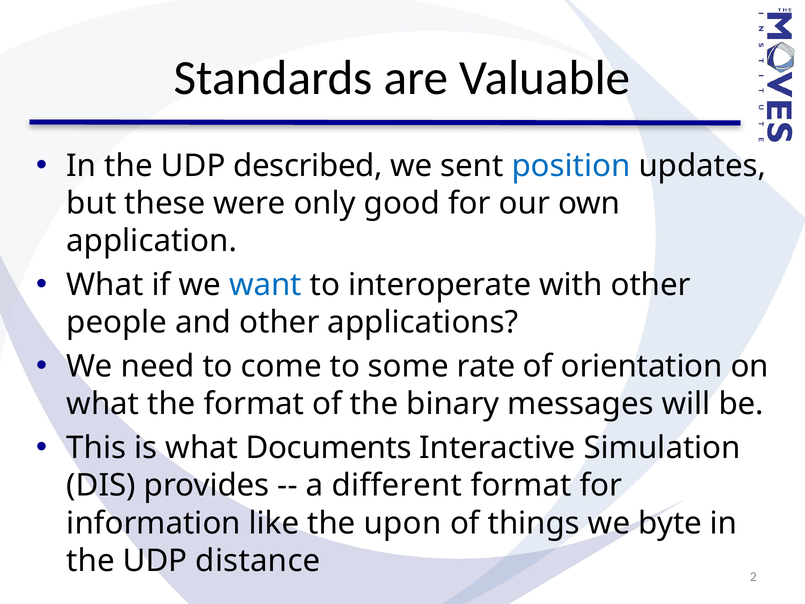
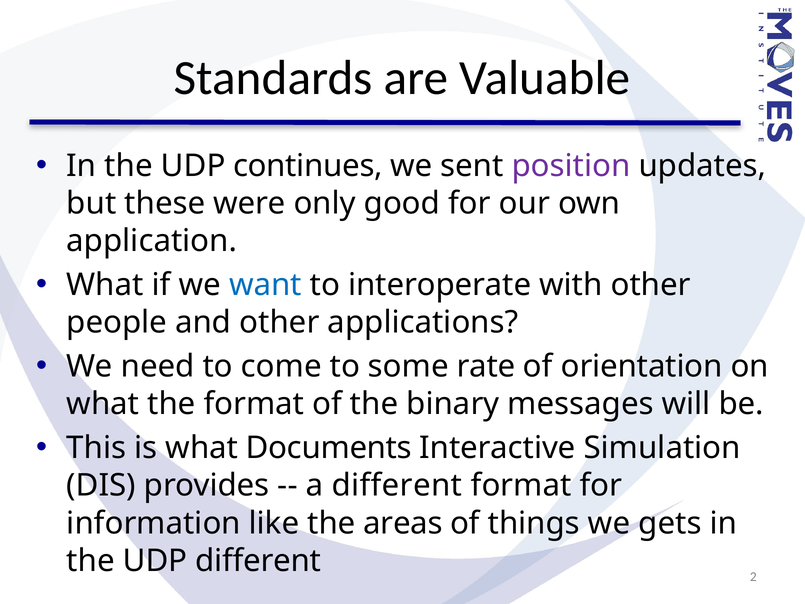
described: described -> continues (308, 166)
position colour: blue -> purple (571, 166)
upon: upon -> areas (403, 523)
byte: byte -> gets (670, 523)
UDP distance: distance -> different (258, 561)
